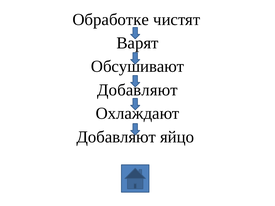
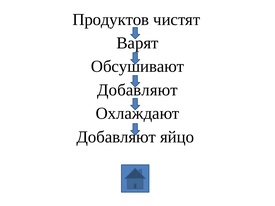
Обработке: Обработке -> Продуктов (111, 20)
